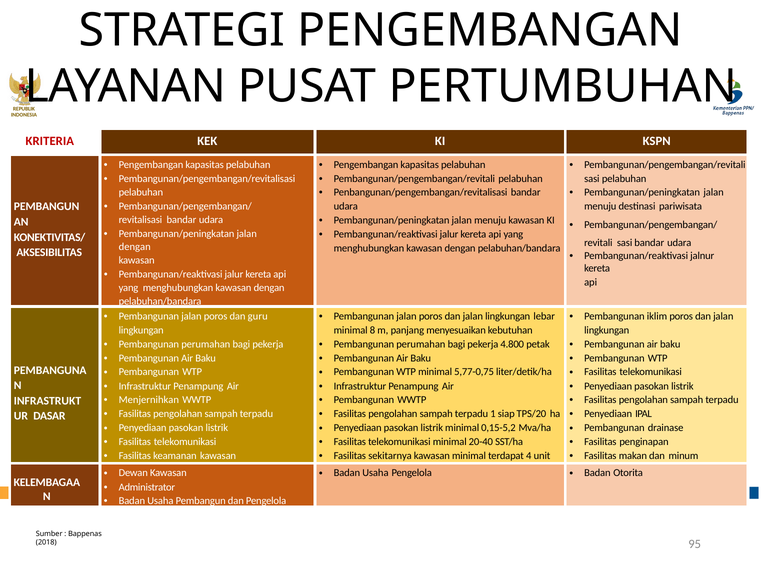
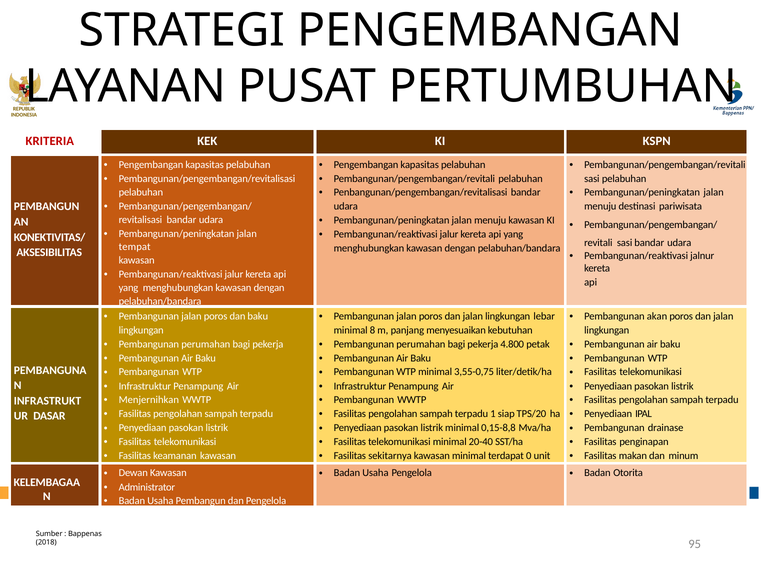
dengan: dengan -> tempat (135, 247)
dan guru: guru -> baku (258, 317)
iklim: iklim -> akan (657, 317)
5,77-0,75: 5,77-0,75 -> 3,55-0,75 (474, 372)
0,15-5,2: 0,15-5,2 -> 0,15-8,8 (498, 429)
4: 4 -> 0 (529, 457)
